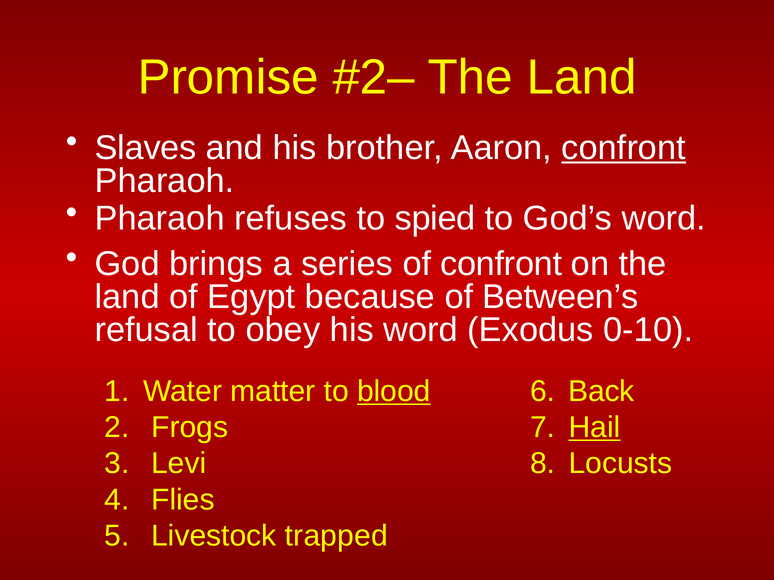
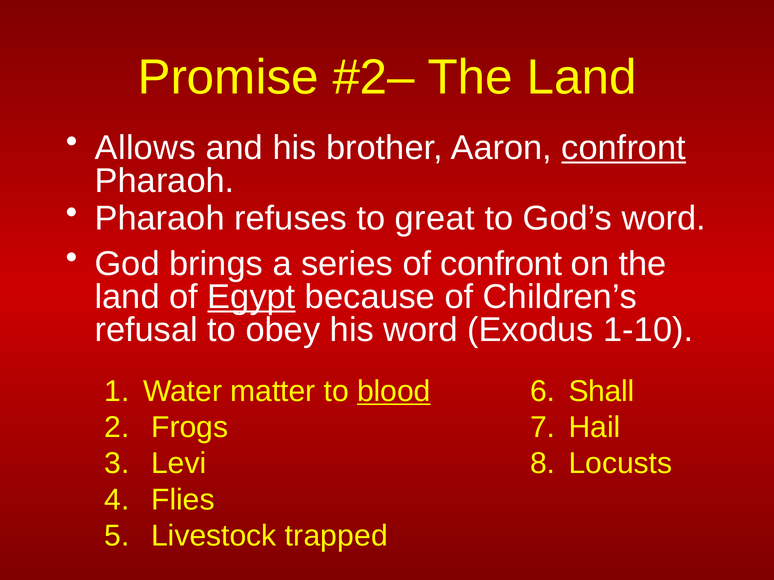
Slaves: Slaves -> Allows (145, 148)
spied: spied -> great (435, 219)
Egypt underline: none -> present (251, 297)
Between’s: Between’s -> Children’s (560, 297)
0-10: 0-10 -> 1-10 (648, 330)
Back: Back -> Shall (601, 392)
Hail underline: present -> none (595, 428)
